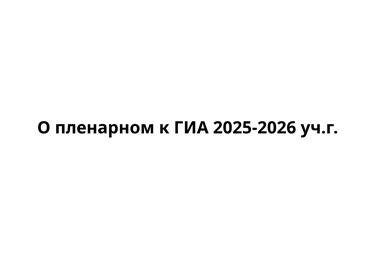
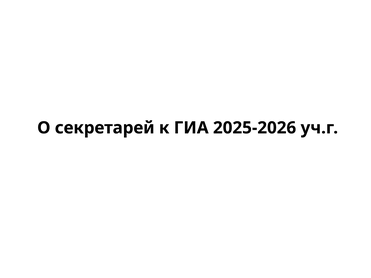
пленарном: пленарном -> секретарей (105, 128)
